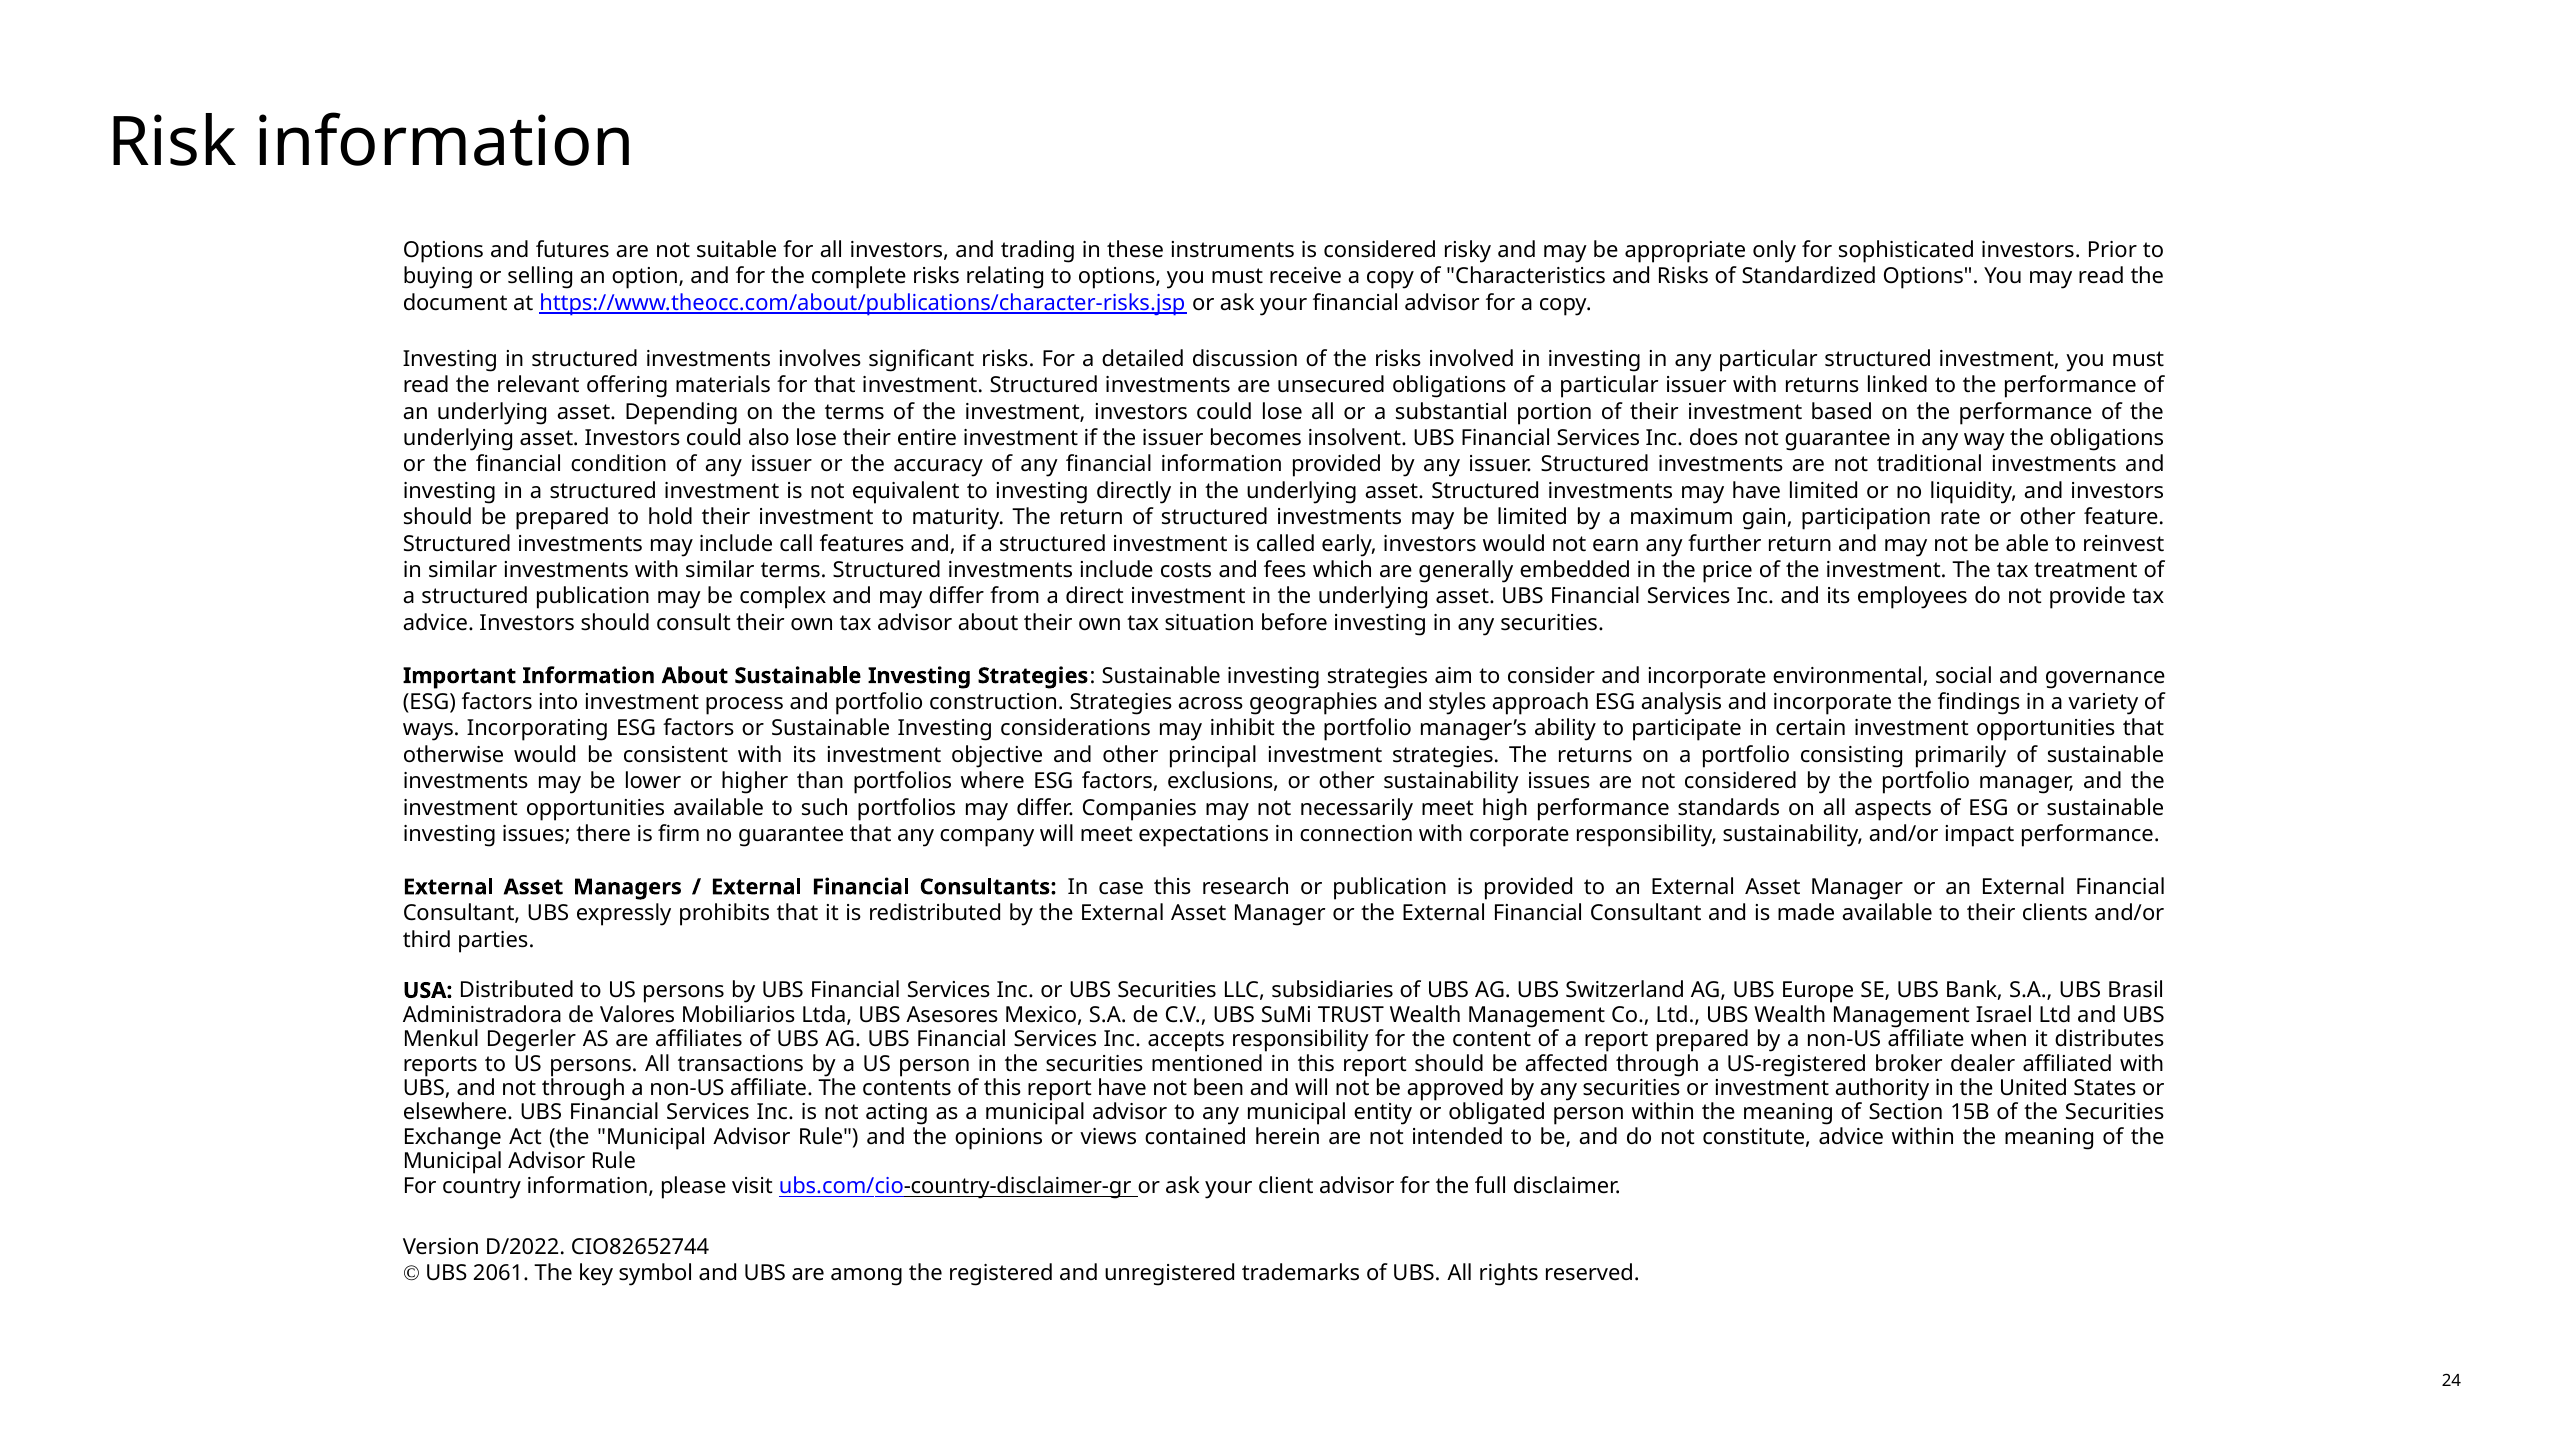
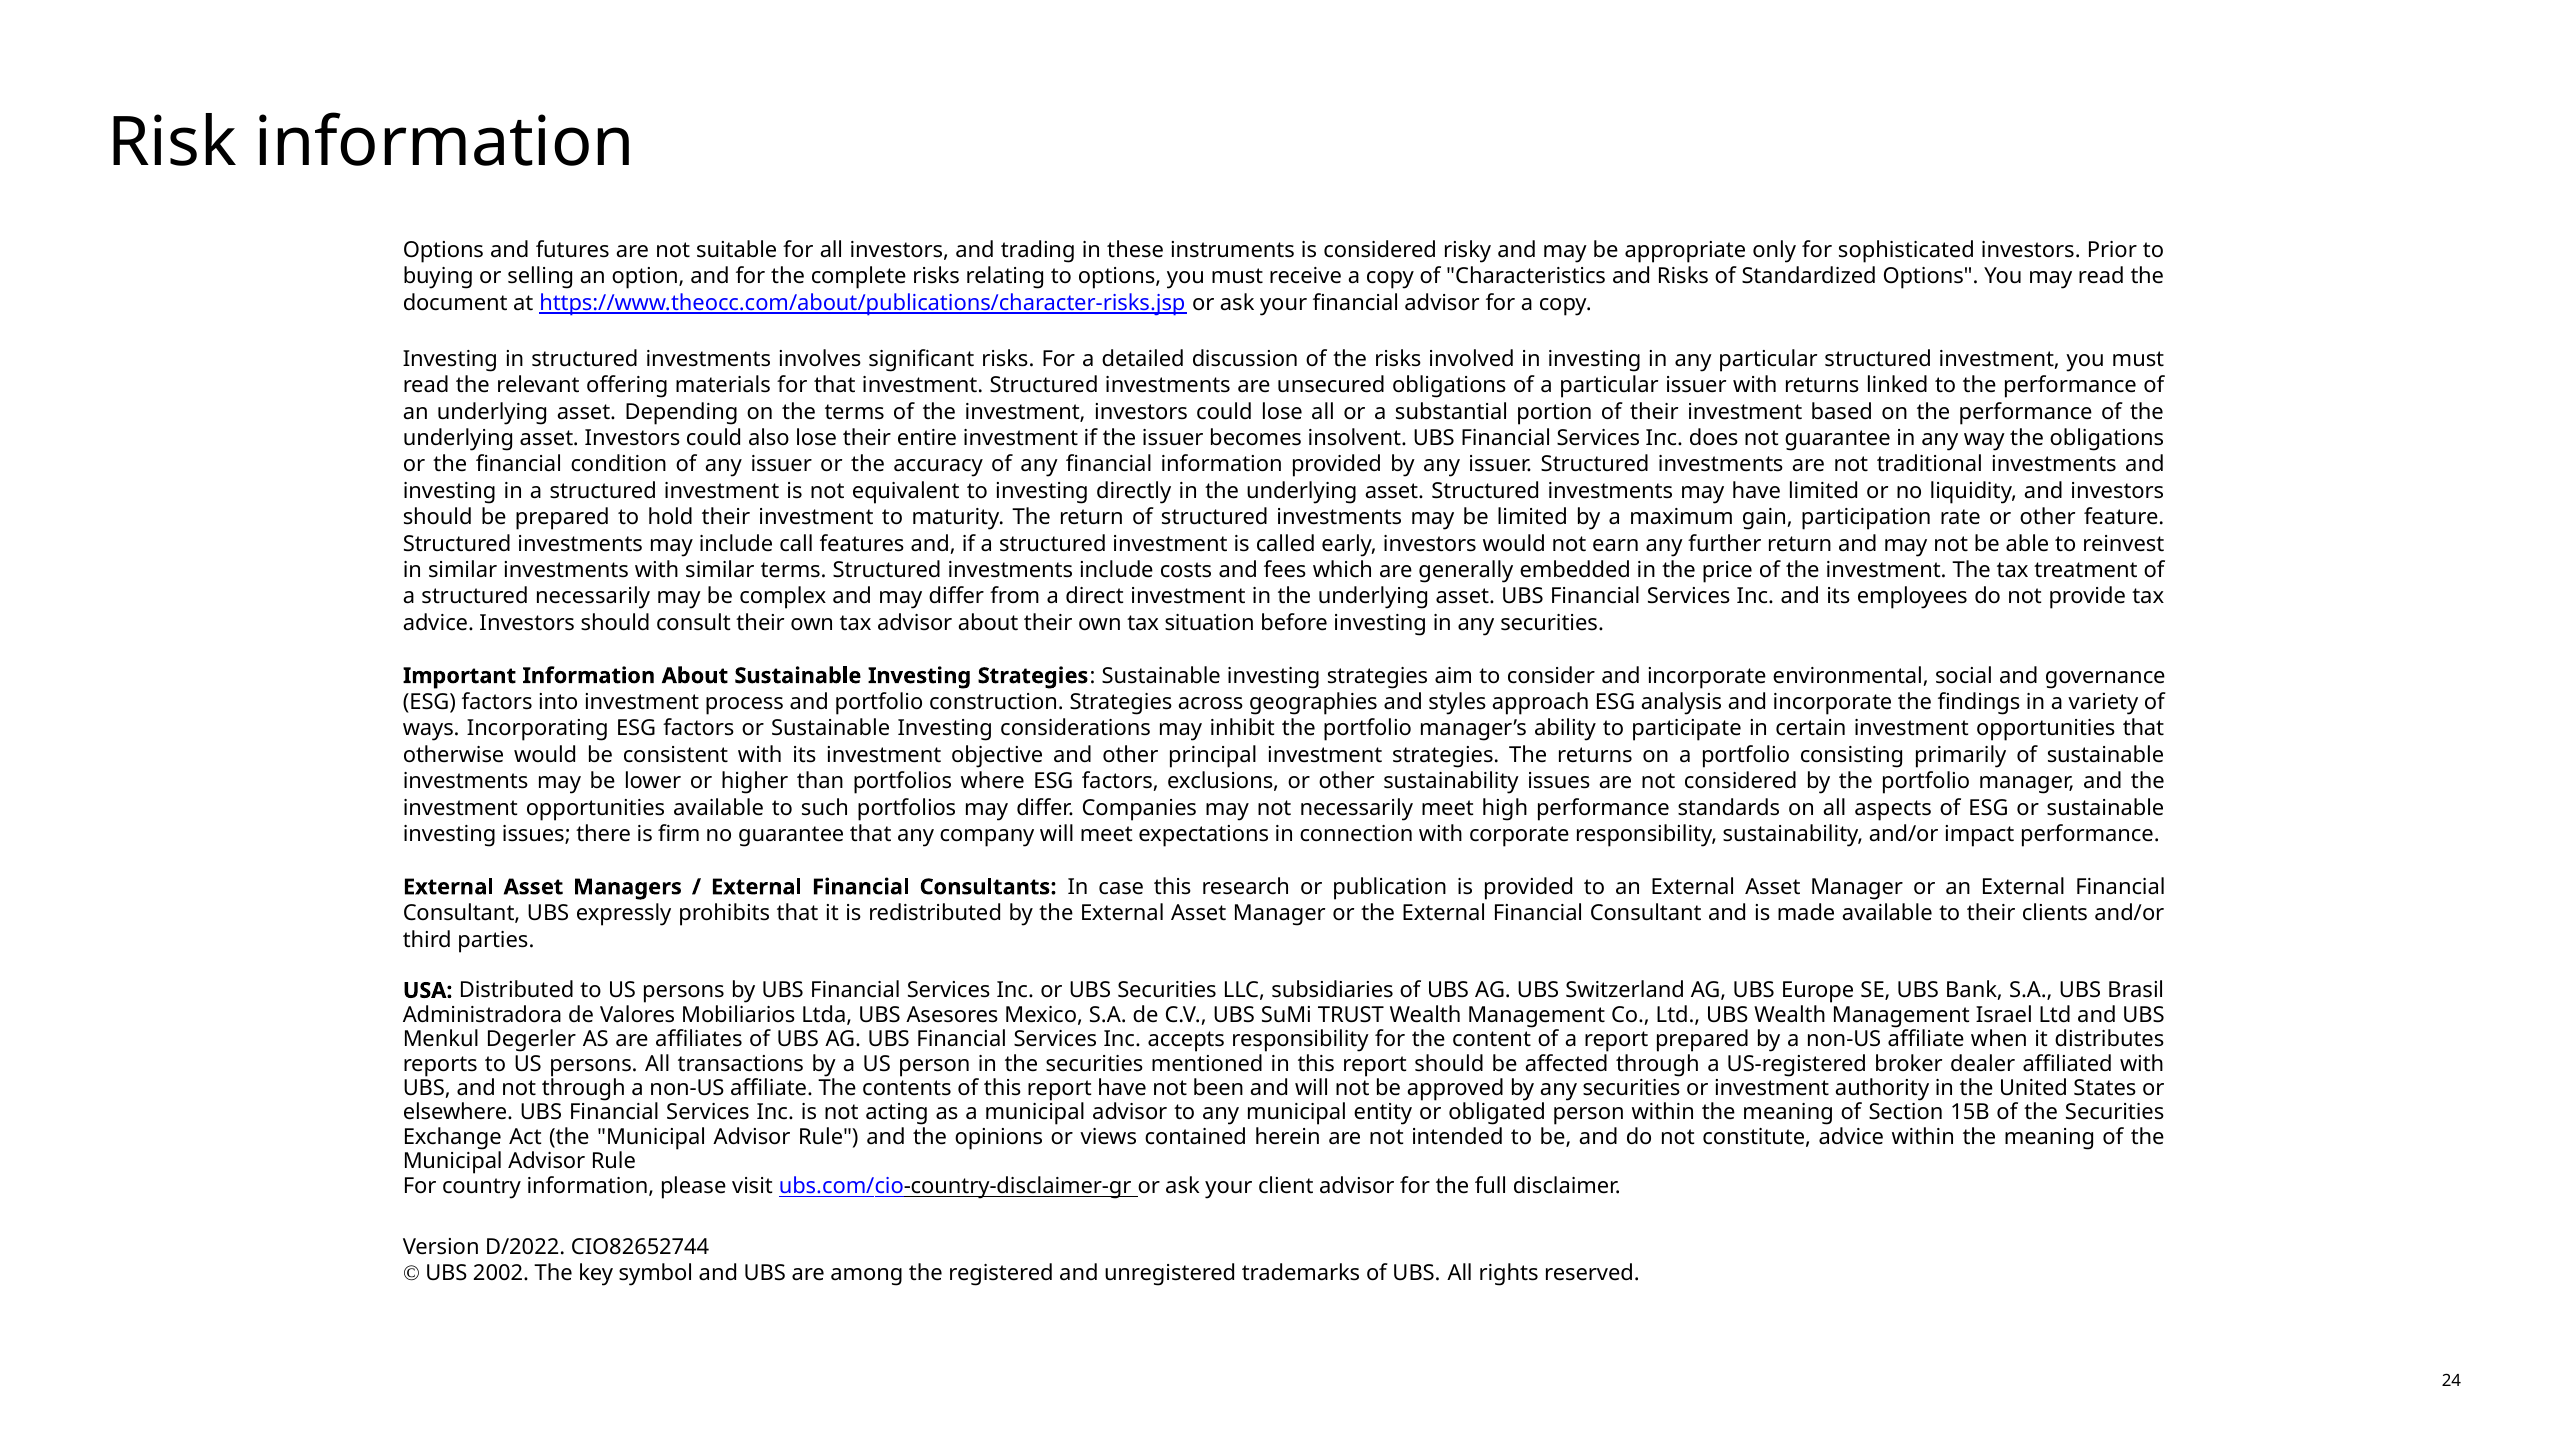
structured publication: publication -> necessarily (593, 597)
2061: 2061 -> 2002 (501, 1274)
